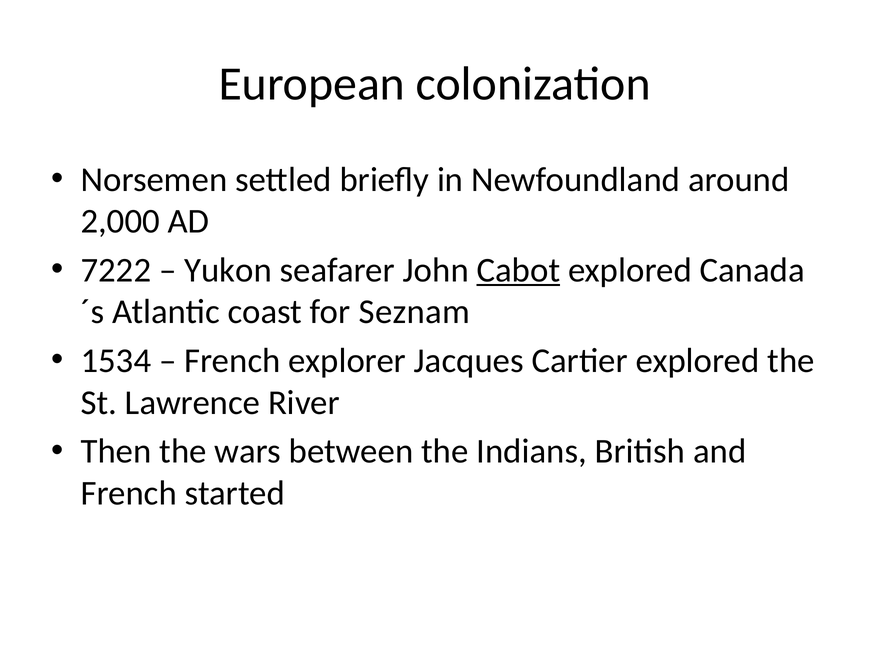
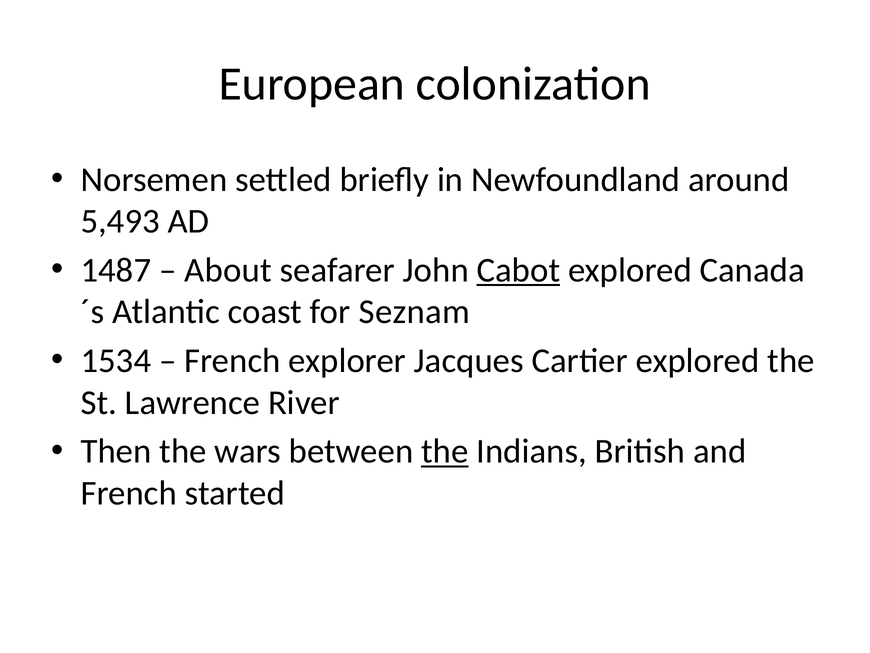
2,000: 2,000 -> 5,493 (120, 221)
7222: 7222 -> 1487 (116, 270)
Yukon: Yukon -> About (228, 270)
the underline: none -> present (445, 451)
